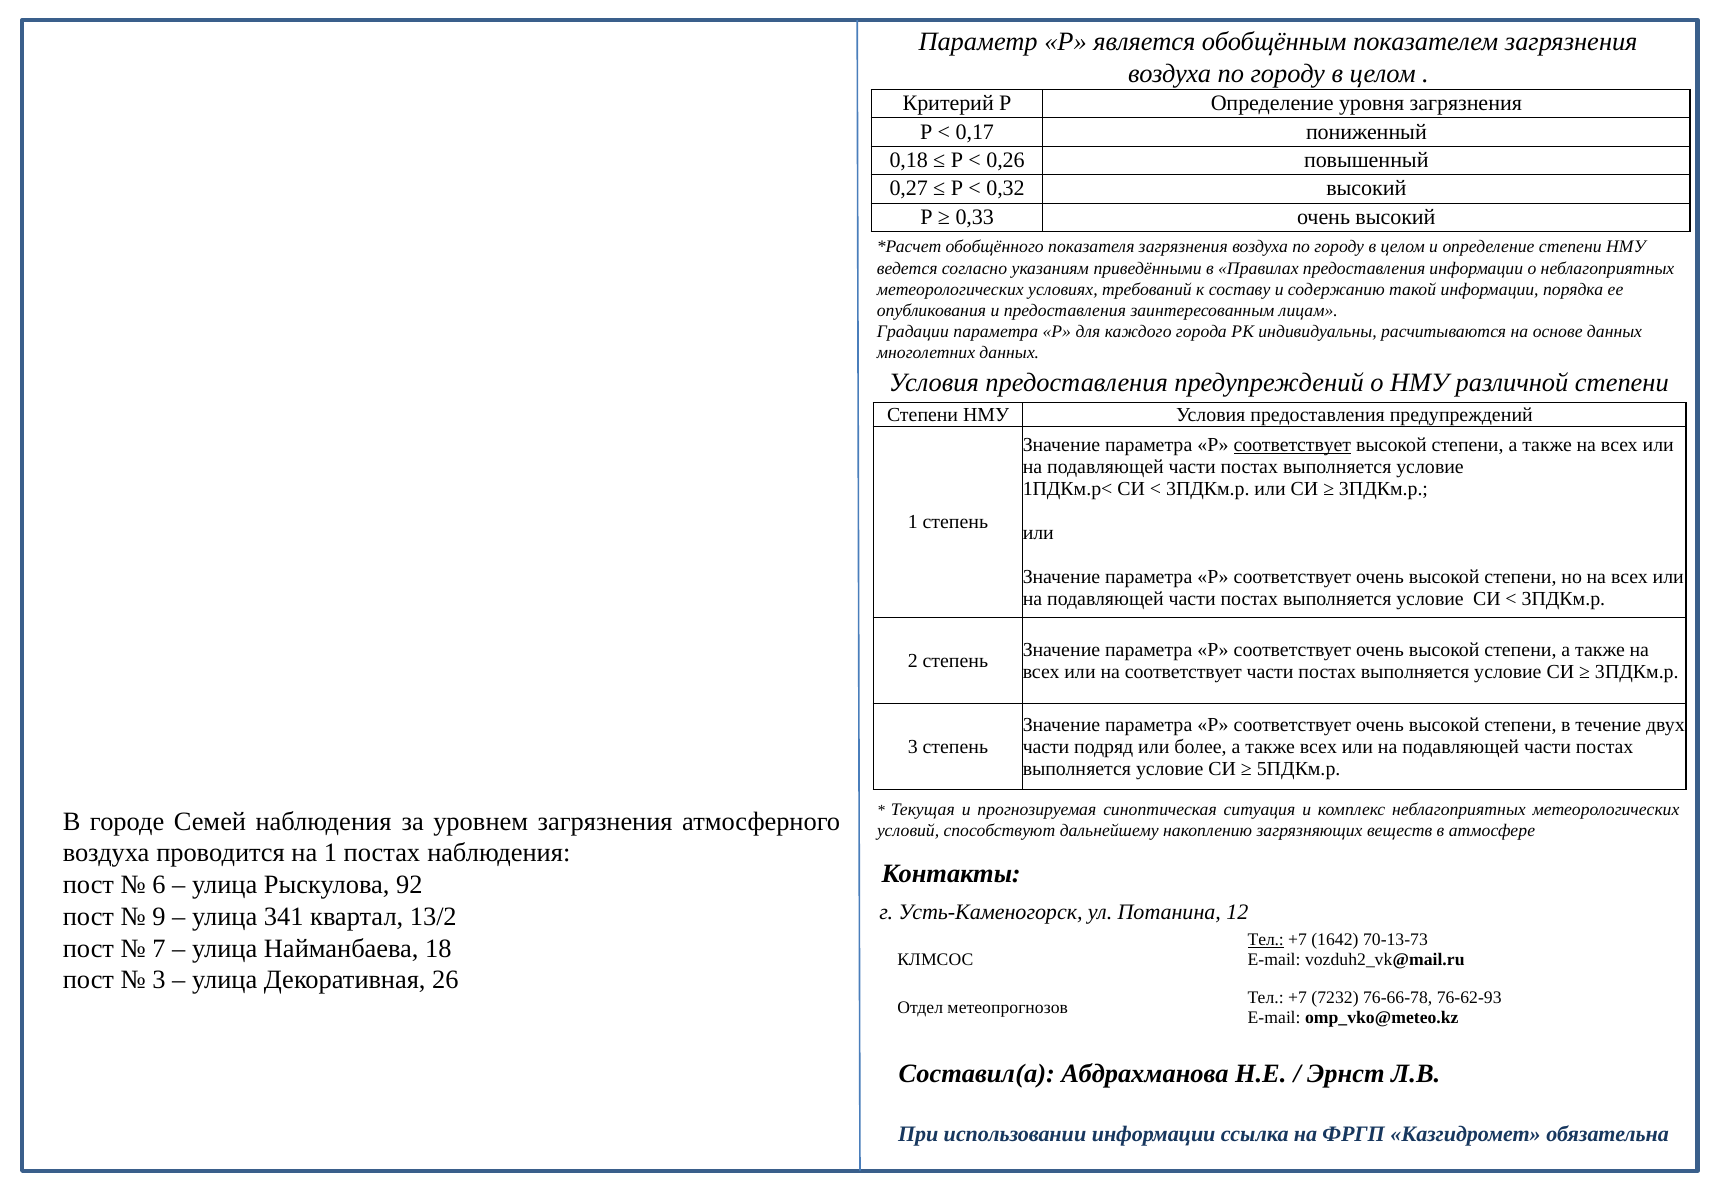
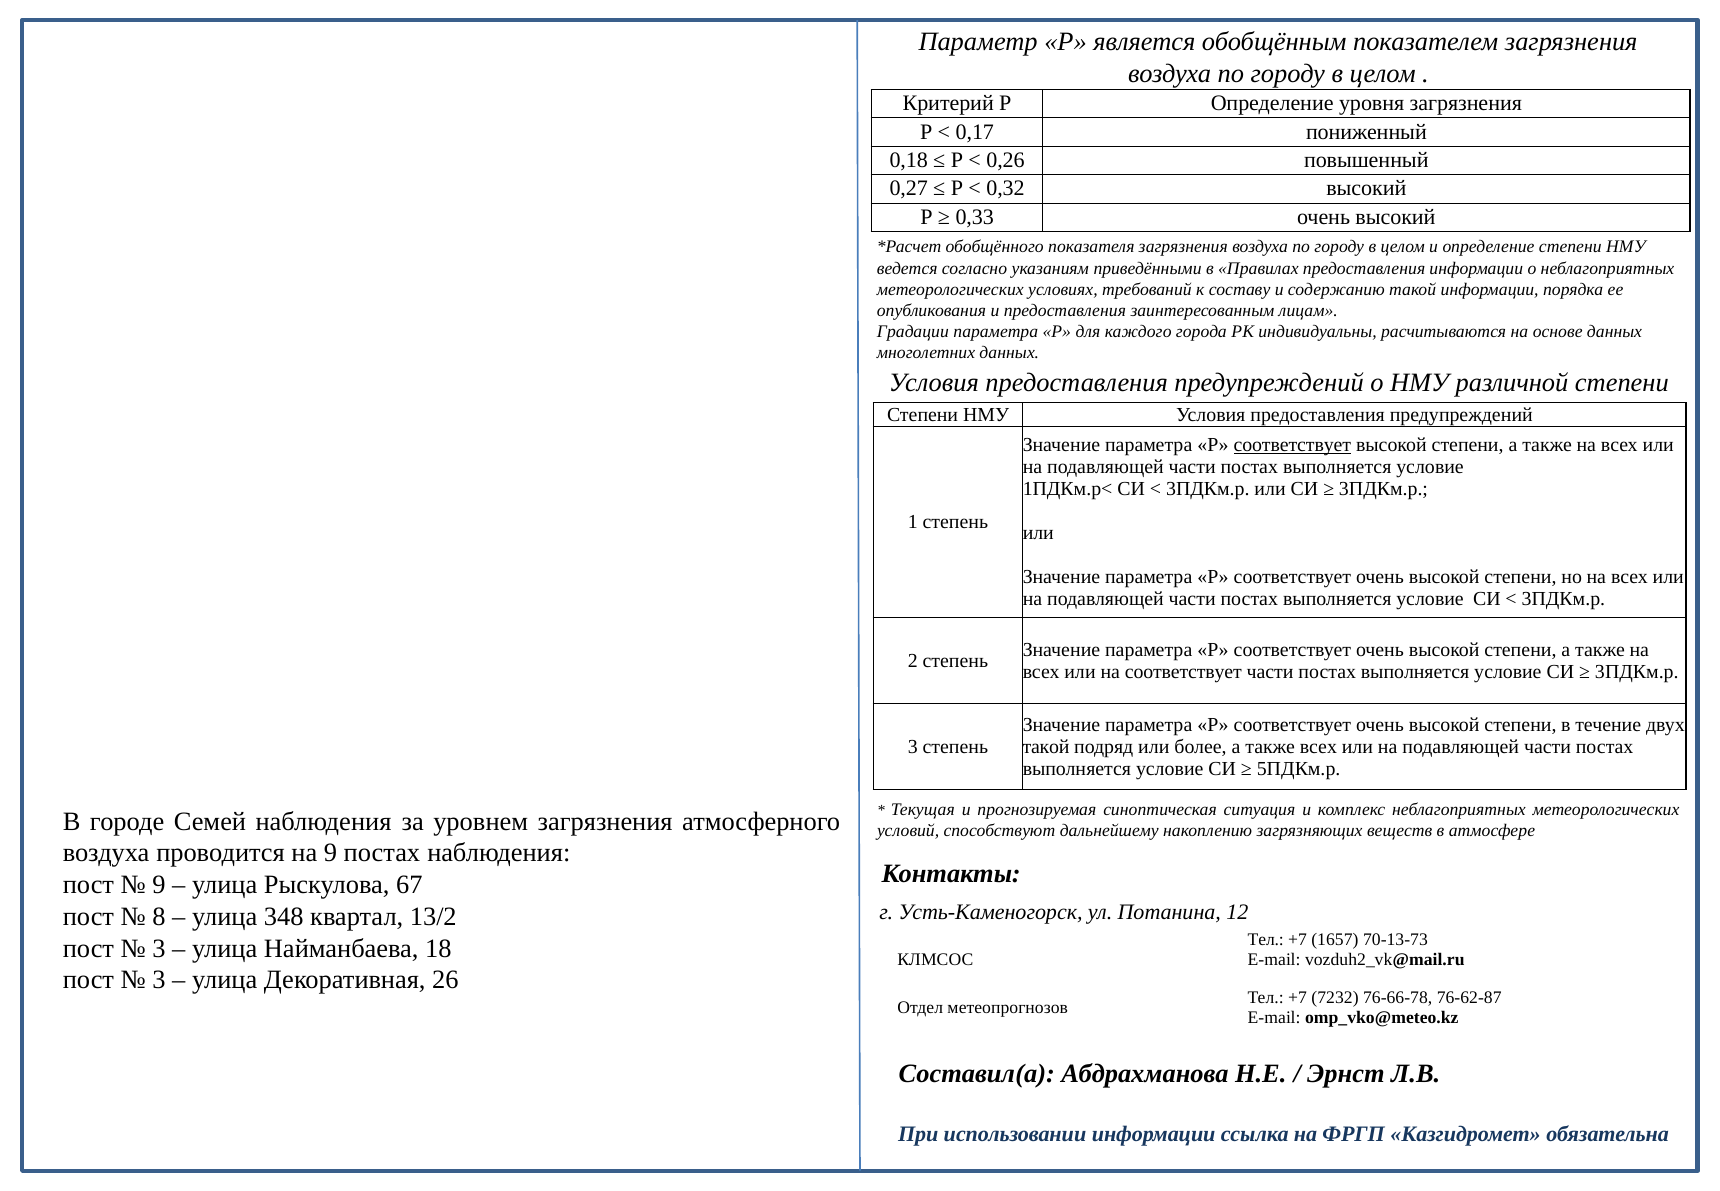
части: части -> такой (1046, 747)
на 1: 1 -> 9 (330, 853)
6: 6 -> 9 (159, 885)
92: 92 -> 67 (409, 885)
9: 9 -> 8 (159, 916)
341: 341 -> 348 (284, 916)
Тел underline: present -> none (1266, 940)
1642: 1642 -> 1657 (1335, 940)
7: 7 -> 3 (159, 948)
76-62-93: 76-62-93 -> 76-62-87 (1469, 998)
